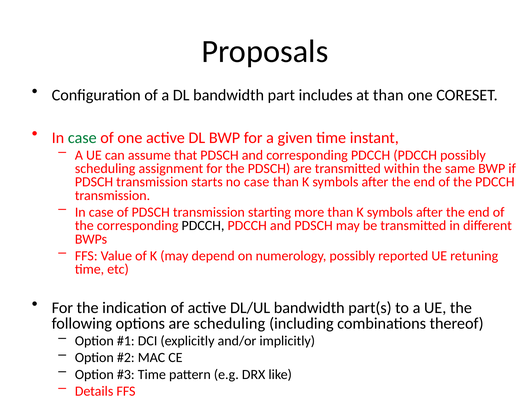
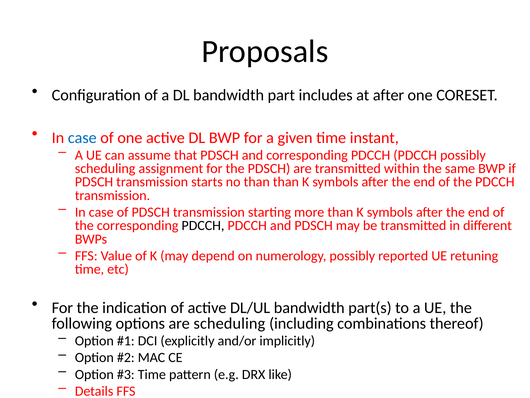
at than: than -> after (388, 95)
case colour: green -> blue (82, 138)
no case: case -> than (257, 182)
